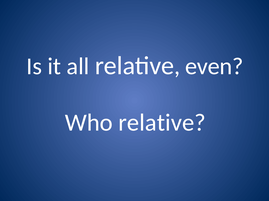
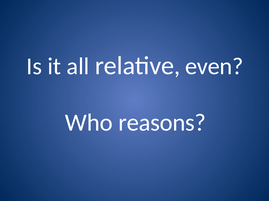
Who relative: relative -> reasons (162, 123)
